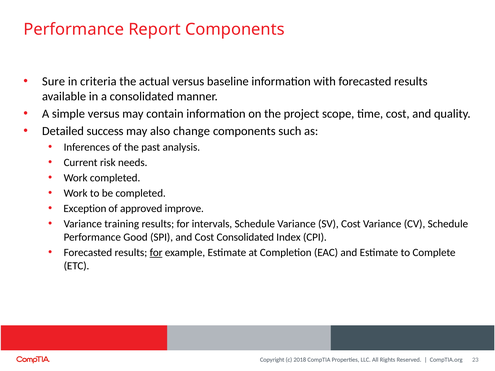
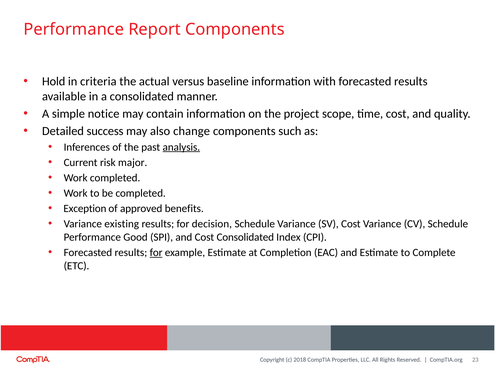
Sure: Sure -> Hold (54, 82)
simple versus: versus -> notice (104, 114)
analysis underline: none -> present (181, 147)
needs: needs -> major (133, 163)
improve: improve -> benefits (184, 209)
training: training -> existing (122, 224)
intervals: intervals -> decision (212, 224)
